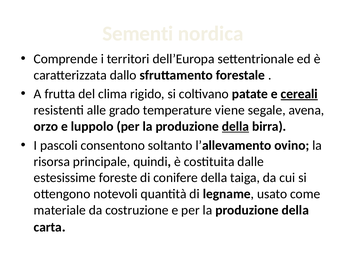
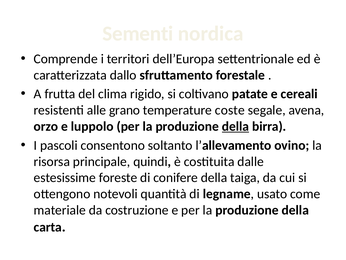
cereali underline: present -> none (299, 94)
grado: grado -> grano (125, 110)
viene: viene -> coste (230, 110)
